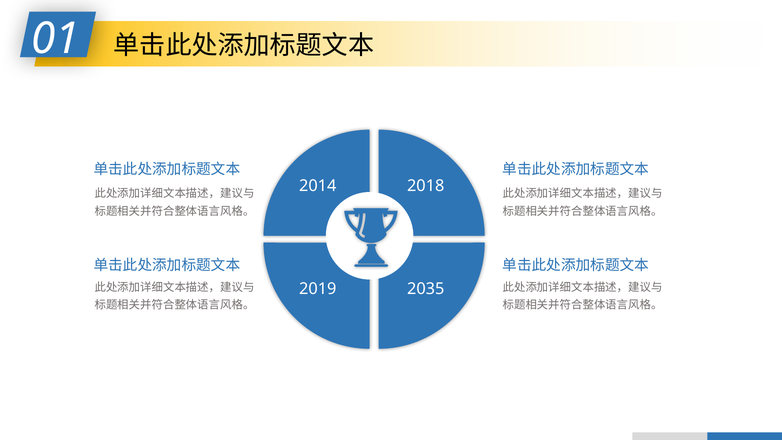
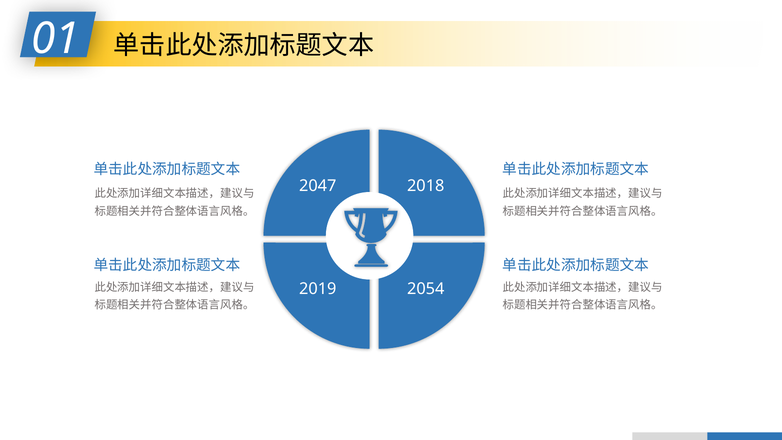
2014: 2014 -> 2047 (318, 186)
2035: 2035 -> 2054 (426, 289)
